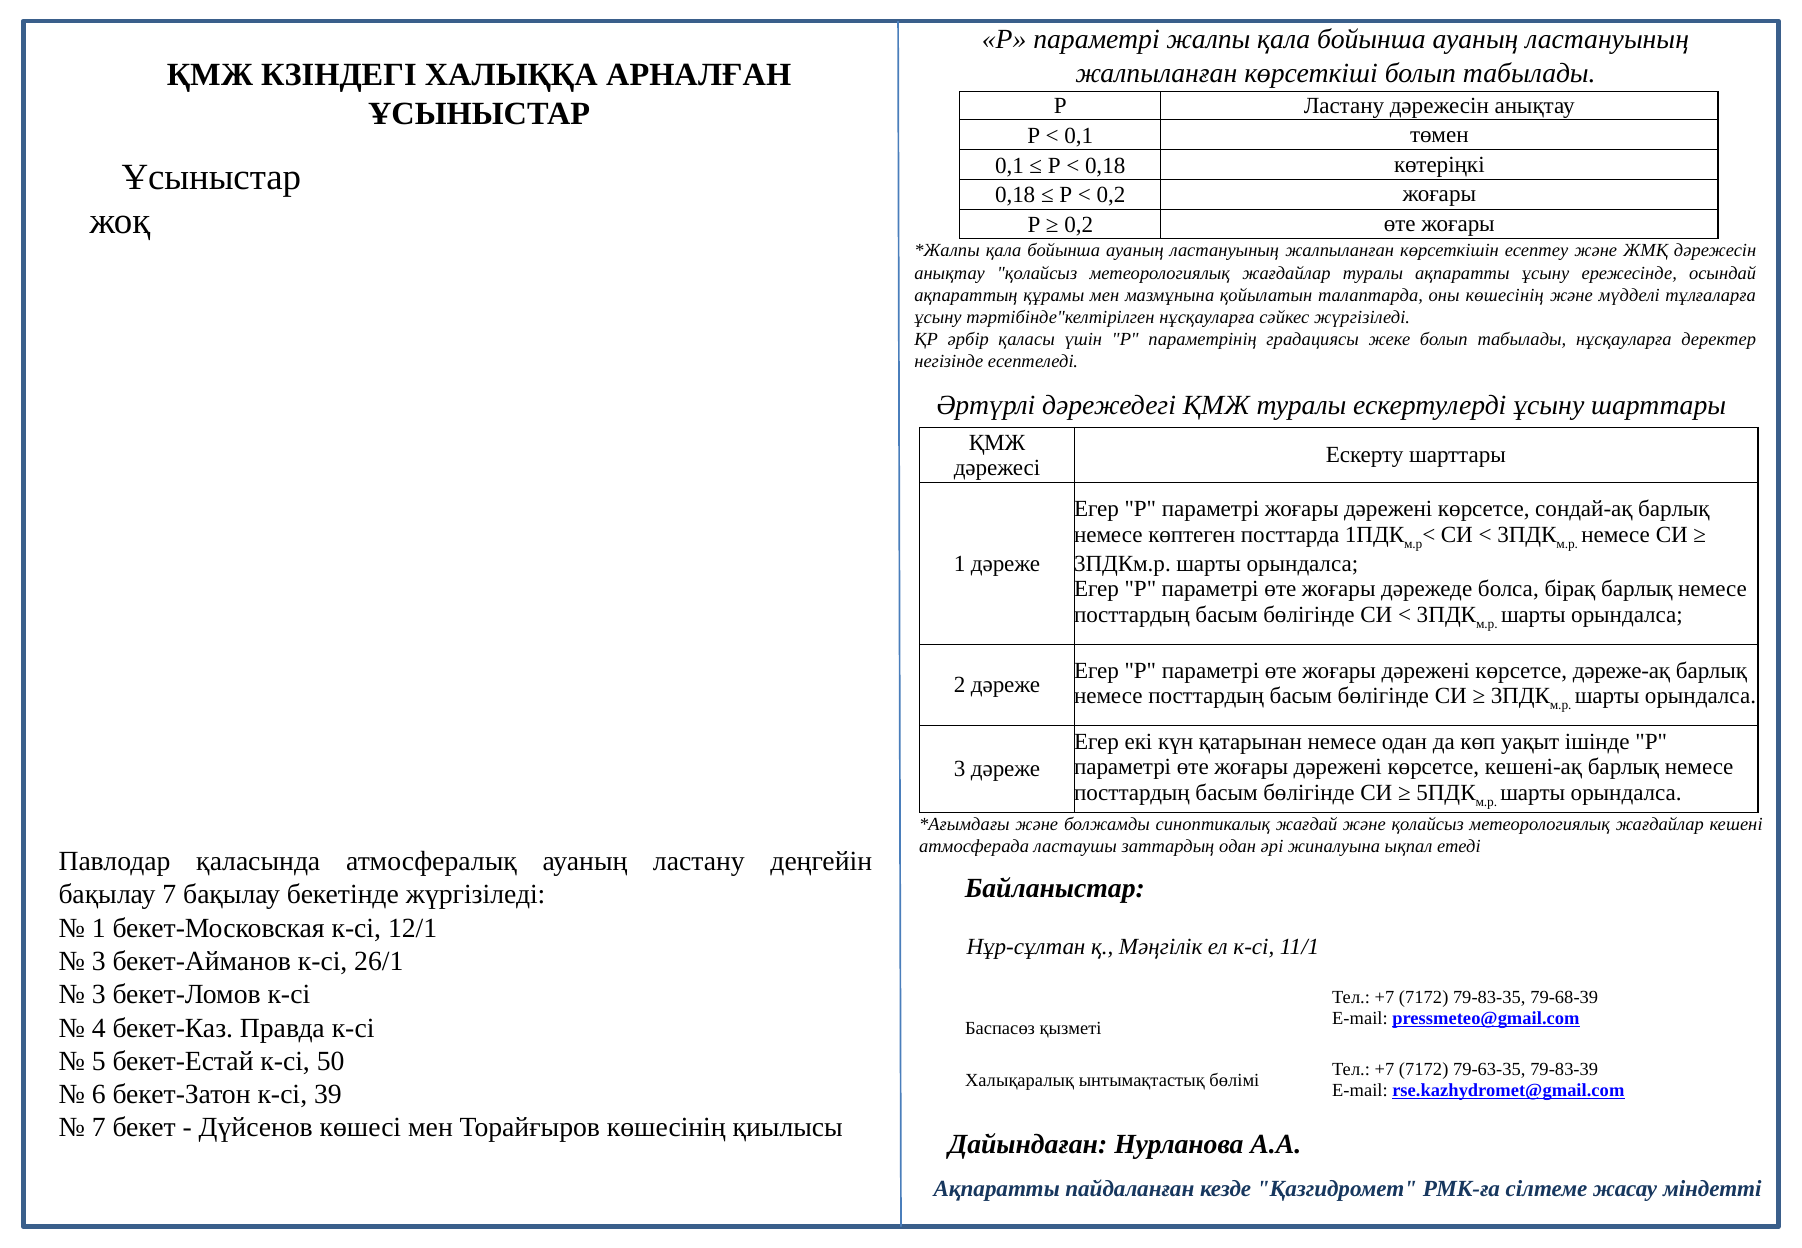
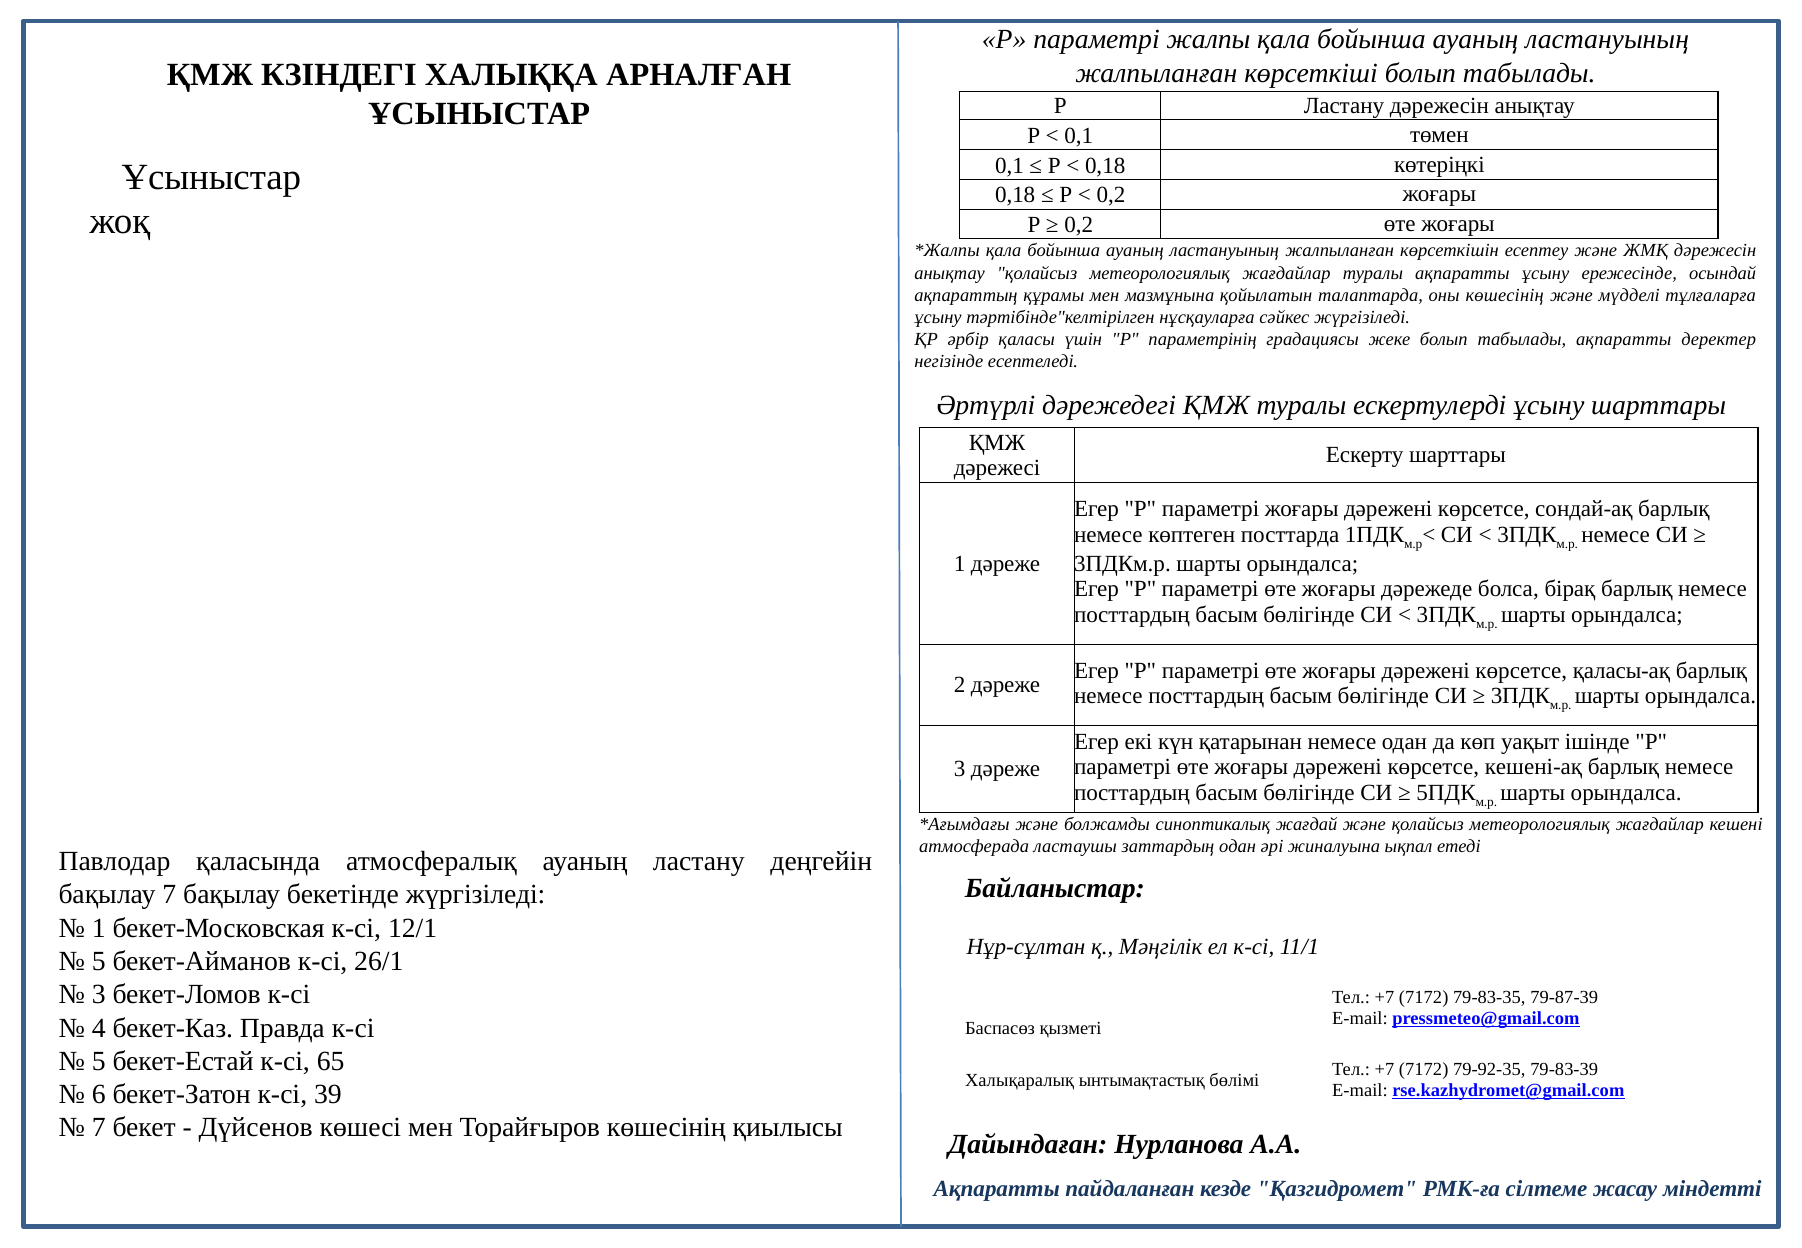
табылады нұсқауларға: нұсқауларға -> ақпаратты (1624, 339)
дәреже-ақ: дәреже-ақ -> қаласы-ақ (1621, 670)
3: 3 -> 5 (99, 961)
79-68-39: 79-68-39 -> 79-87-39 (1564, 997)
50: 50 -> 65 (331, 1061)
79-63-35: 79-63-35 -> 79-92-35 (1489, 1069)
